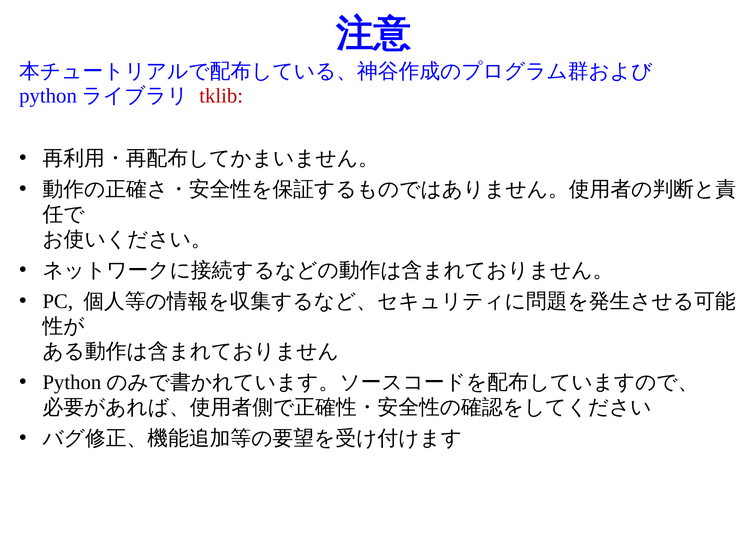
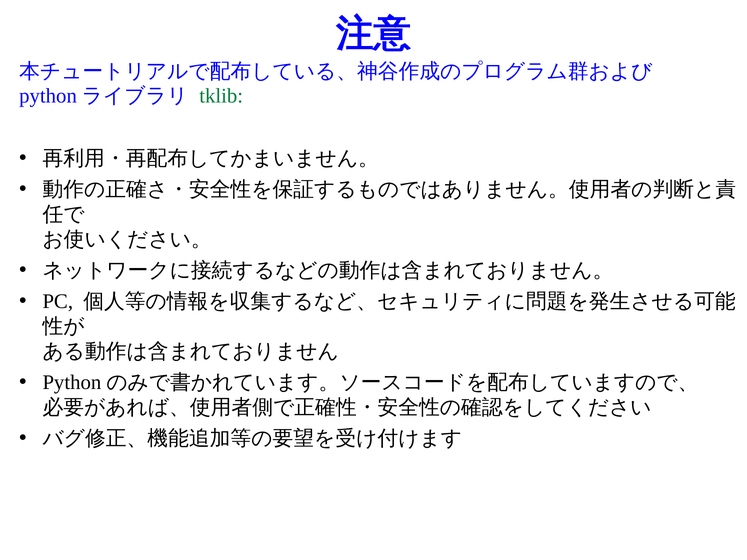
tklib colour: red -> green (221, 96)
